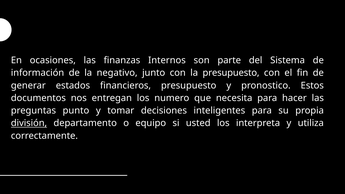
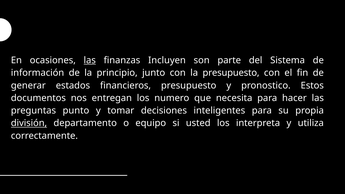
las underline: none -> present (90, 60)
Internos: Internos -> Incluyen (167, 60)
negativo: negativo -> principio (117, 73)
